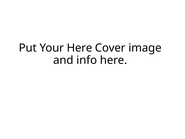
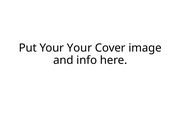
Your Here: Here -> Your (79, 48)
